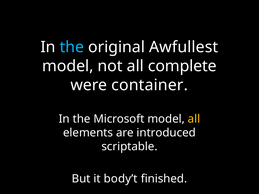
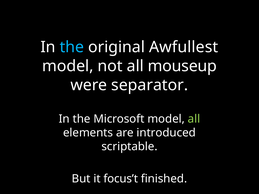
complete: complete -> mouseup (182, 66)
container: container -> separator (150, 85)
all colour: yellow -> light green (194, 119)
body’t: body’t -> focus’t (121, 179)
